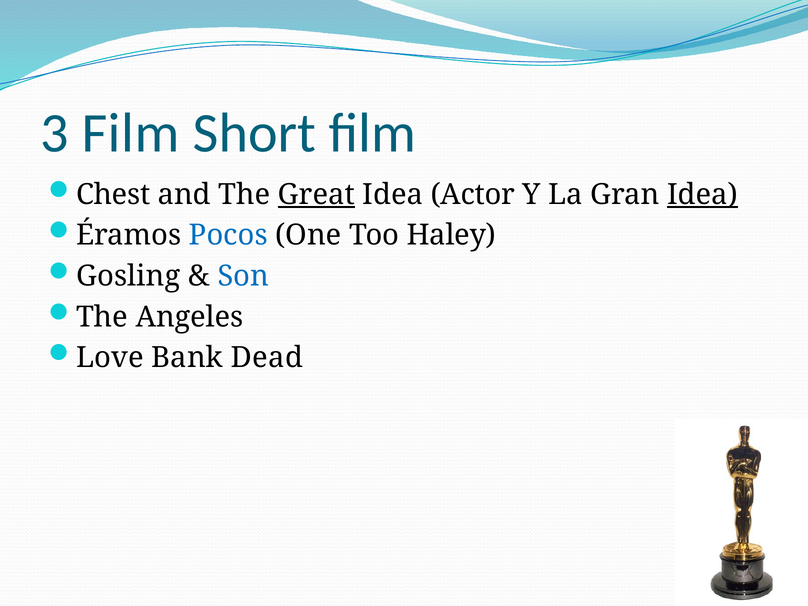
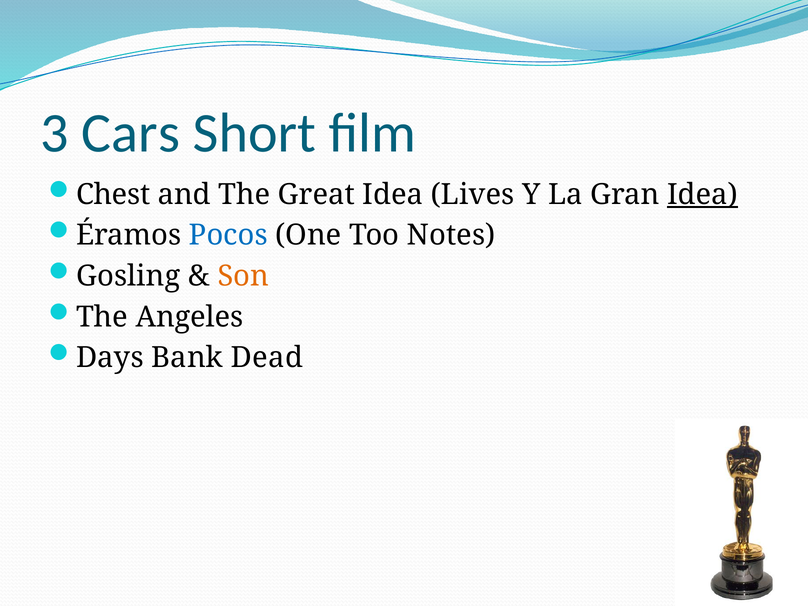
3 Film: Film -> Cars (131, 133)
Great underline: present -> none (316, 195)
Actor: Actor -> Lives (473, 195)
Haley: Haley -> Notes (451, 235)
Son colour: blue -> orange (243, 276)
Love: Love -> Days (110, 358)
